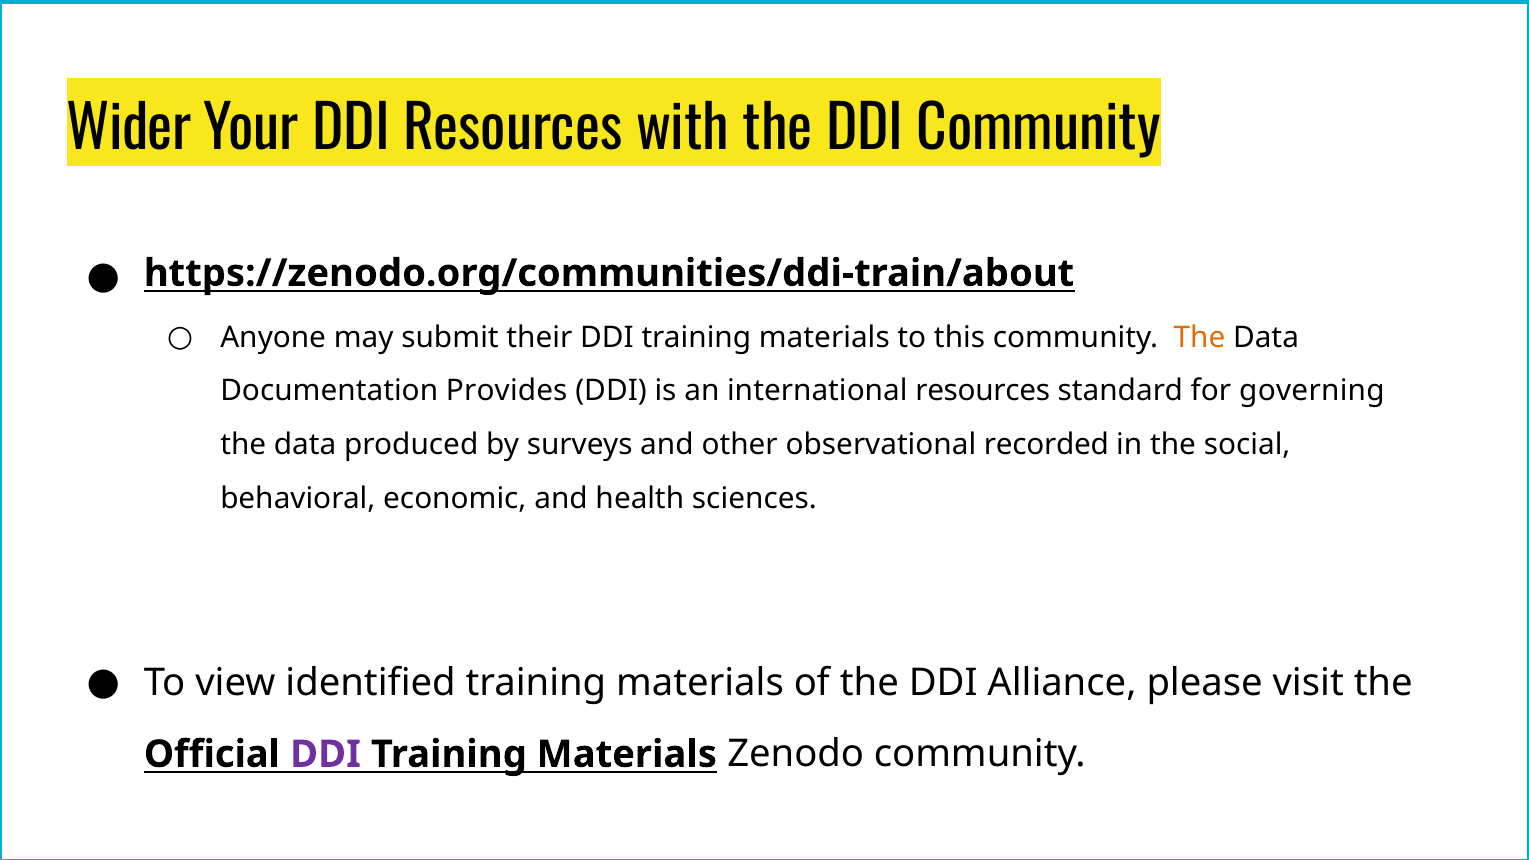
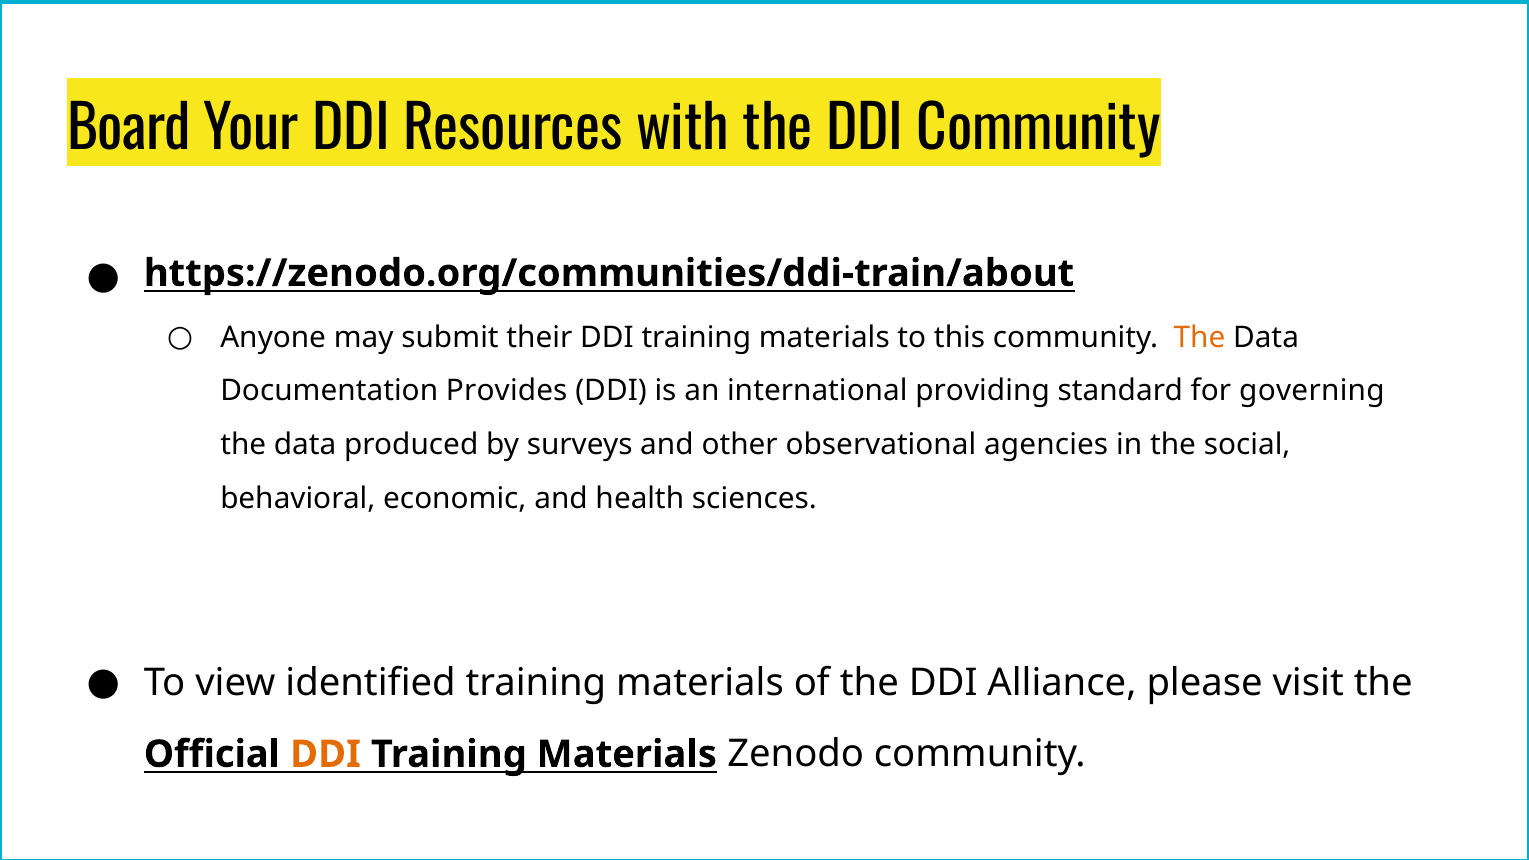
Wider: Wider -> Board (129, 130)
international resources: resources -> providing (983, 391)
recorded: recorded -> agencies (1046, 445)
DDI colour: purple -> orange (325, 754)
